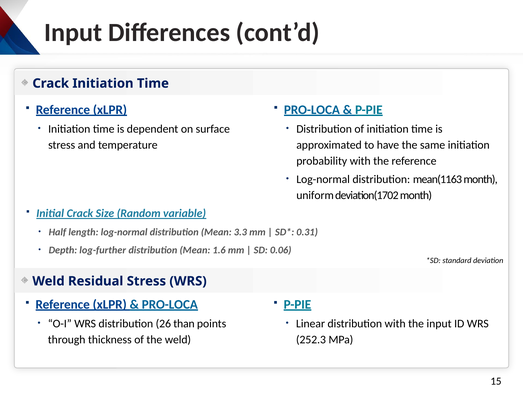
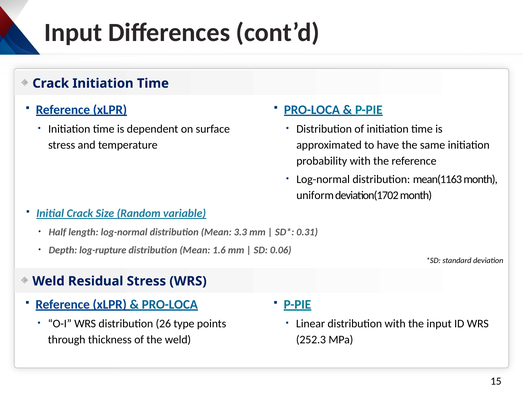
log-further: log-further -> log-rupture (103, 250)
than: than -> type (184, 323)
